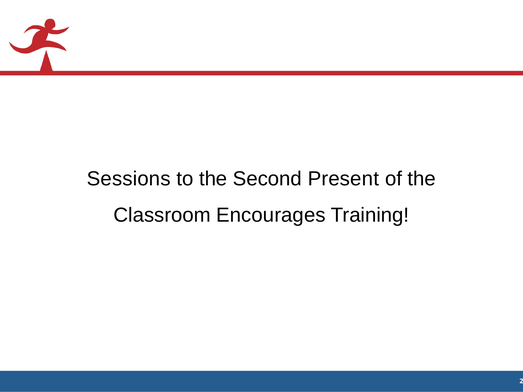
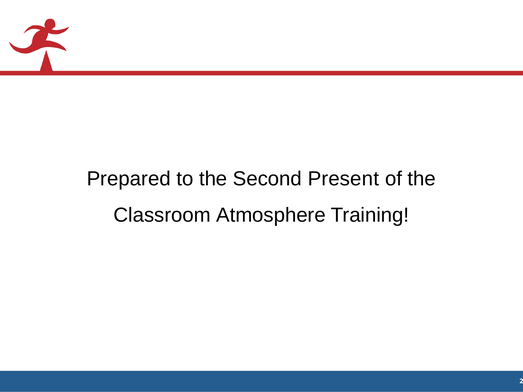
Sessions: Sessions -> Prepared (129, 179)
Encourages: Encourages -> Atmosphere (271, 215)
